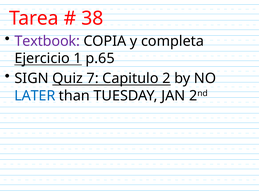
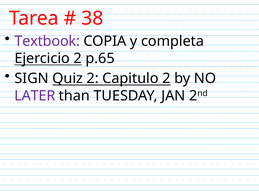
Ejercicio 1: 1 -> 2 (78, 58)
Quiz 7: 7 -> 2 (93, 79)
LATER colour: blue -> purple (35, 96)
